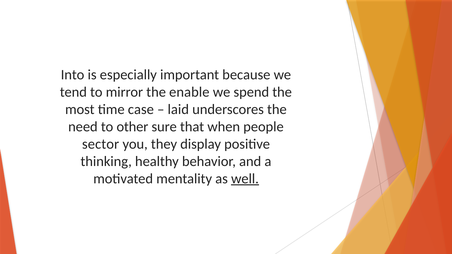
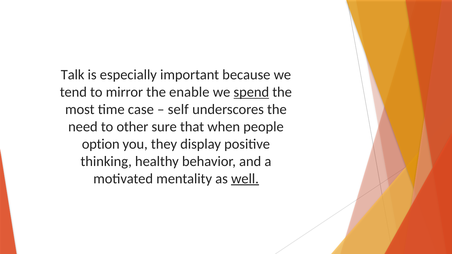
Into: Into -> Talk (73, 75)
spend underline: none -> present (251, 92)
laid: laid -> self (178, 110)
sector: sector -> option (101, 144)
